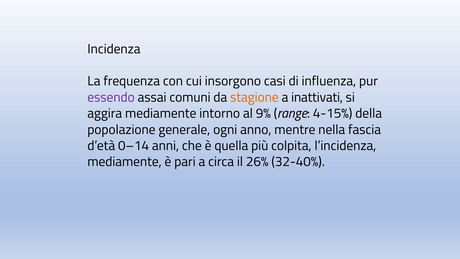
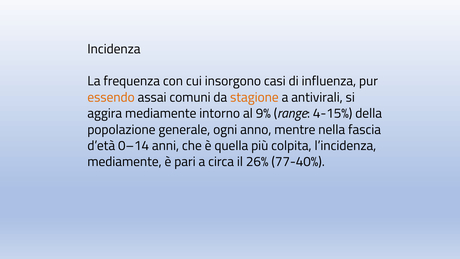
essendo colour: purple -> orange (111, 97)
inattivati: inattivati -> antivirali (317, 97)
32-40%: 32-40% -> 77-40% (298, 162)
